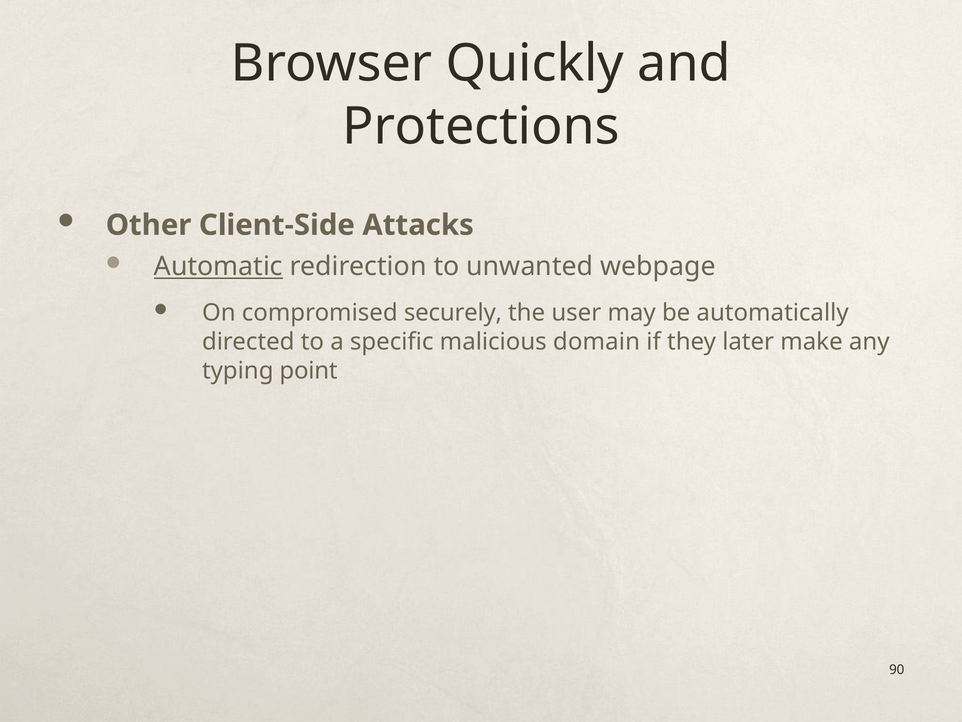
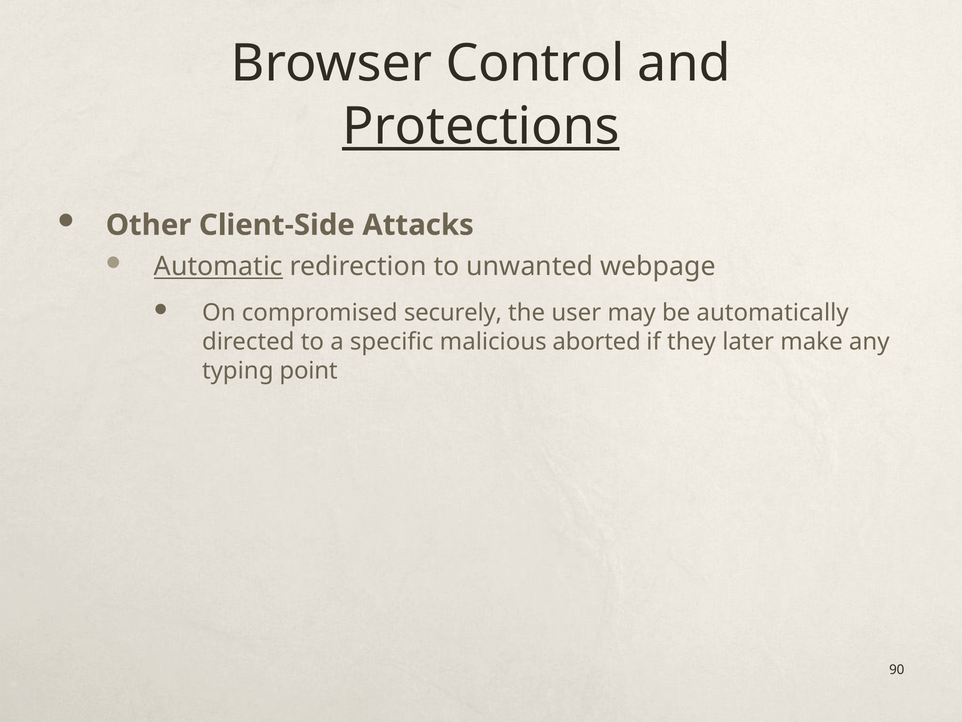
Quickly: Quickly -> Control (535, 64)
Protections underline: none -> present (481, 126)
domain: domain -> aborted (597, 342)
